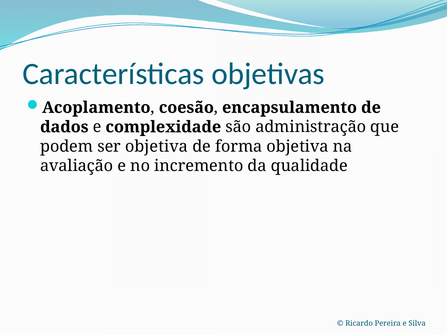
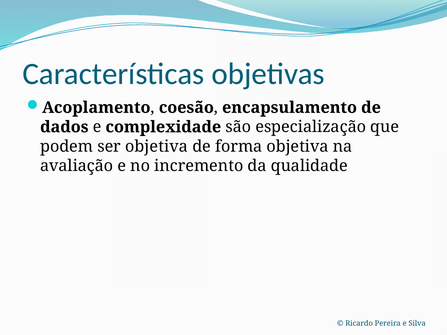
administração: administração -> especialização (311, 127)
